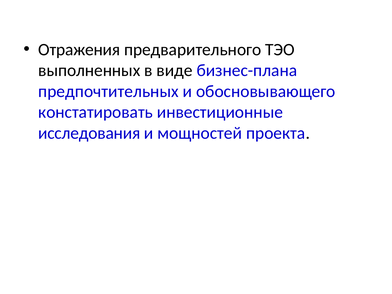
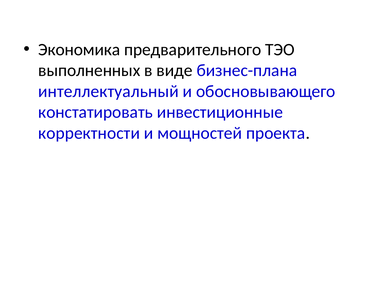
Отражения: Отражения -> Экономика (79, 50)
предпочтительных: предпочтительных -> интеллектуальный (108, 91)
исследования: исследования -> корректности (89, 133)
